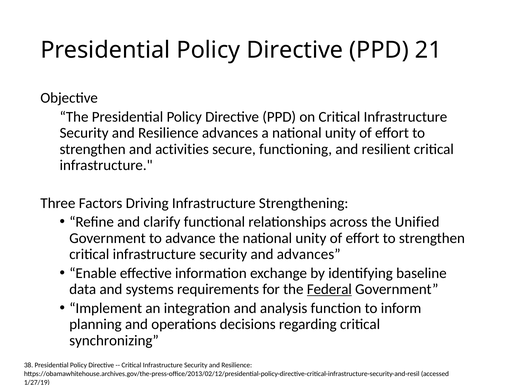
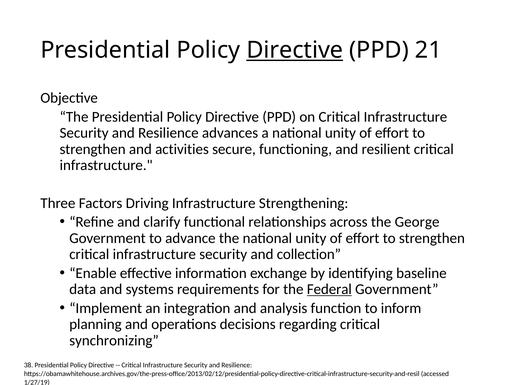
Directive underline: none -> present (295, 50)
Unified: Unified -> George (417, 222)
and advances: advances -> collection (309, 254)
